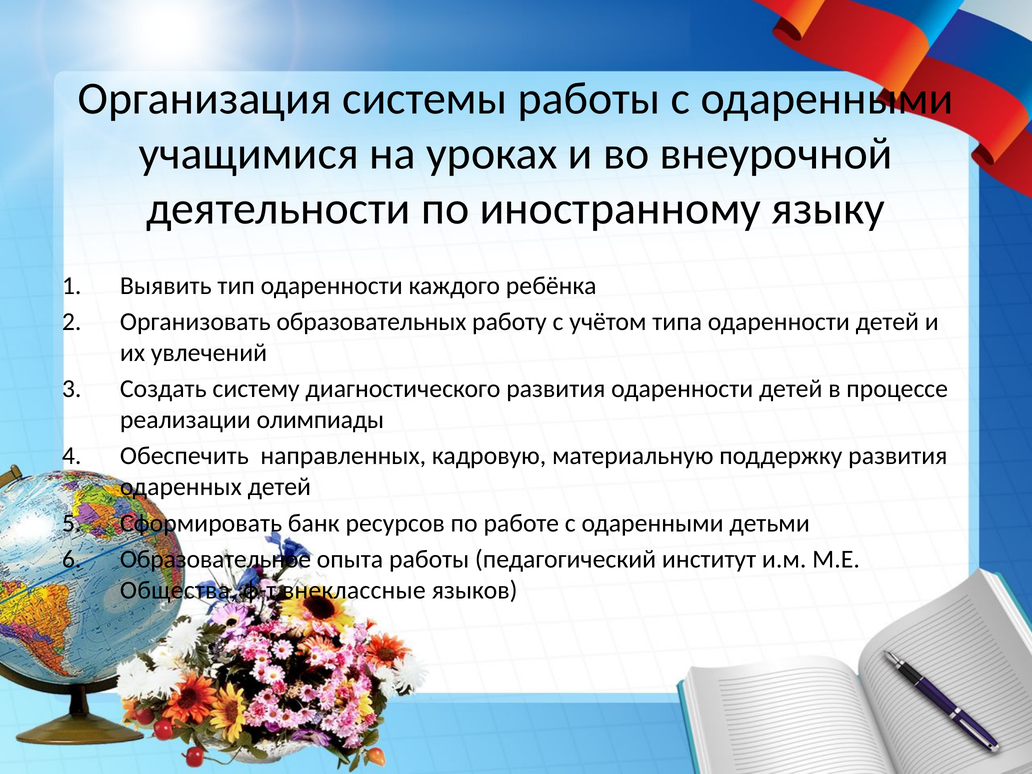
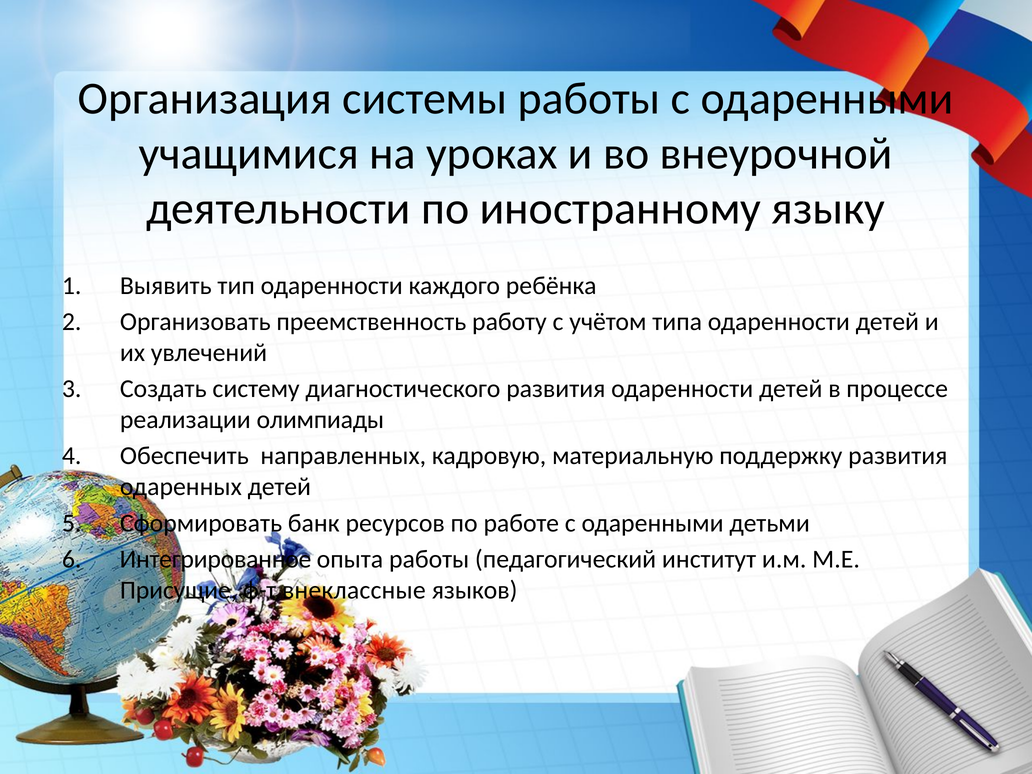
образовательных: образовательных -> преемственность (371, 322)
Образовательное: Образовательное -> Интегрированное (216, 559)
Общества: Общества -> Присущие (178, 590)
